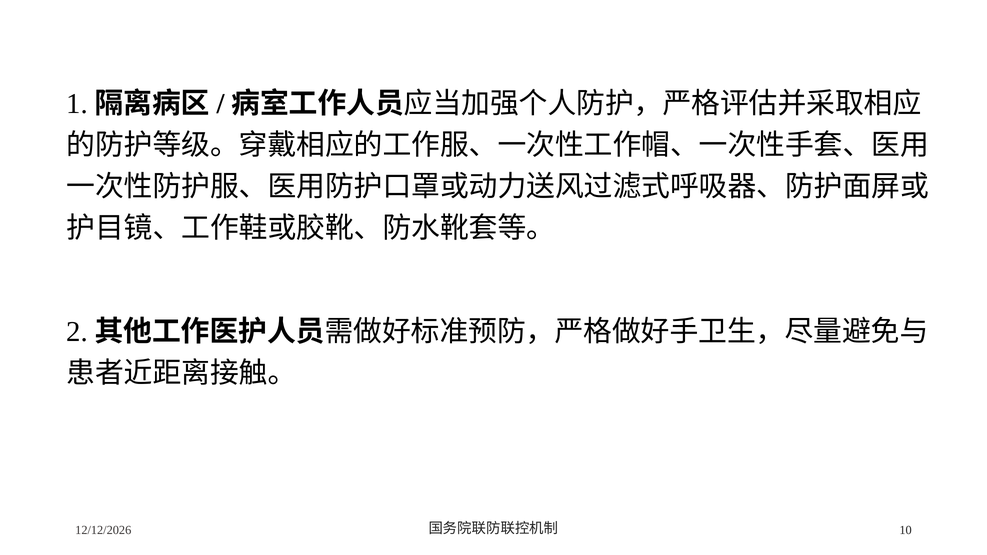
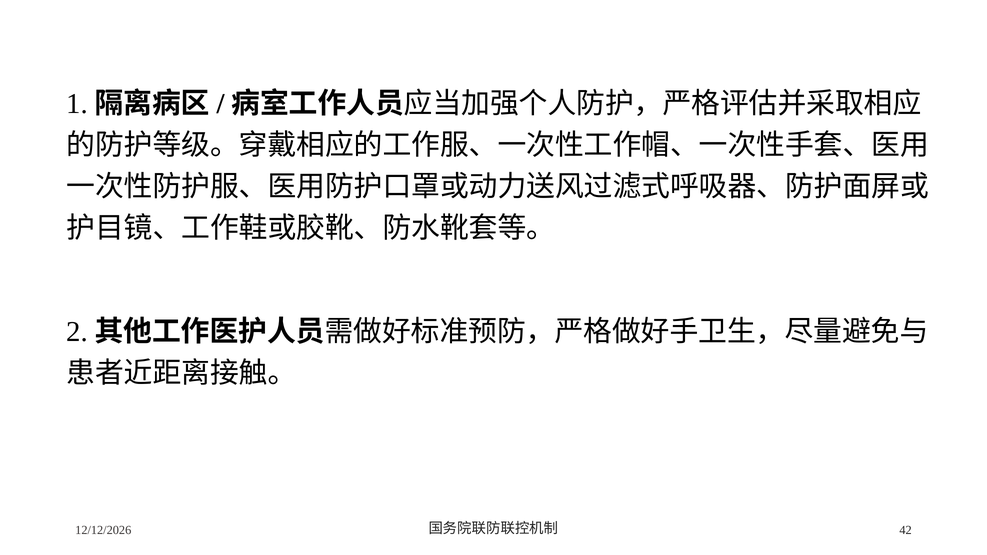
10: 10 -> 42 (906, 530)
